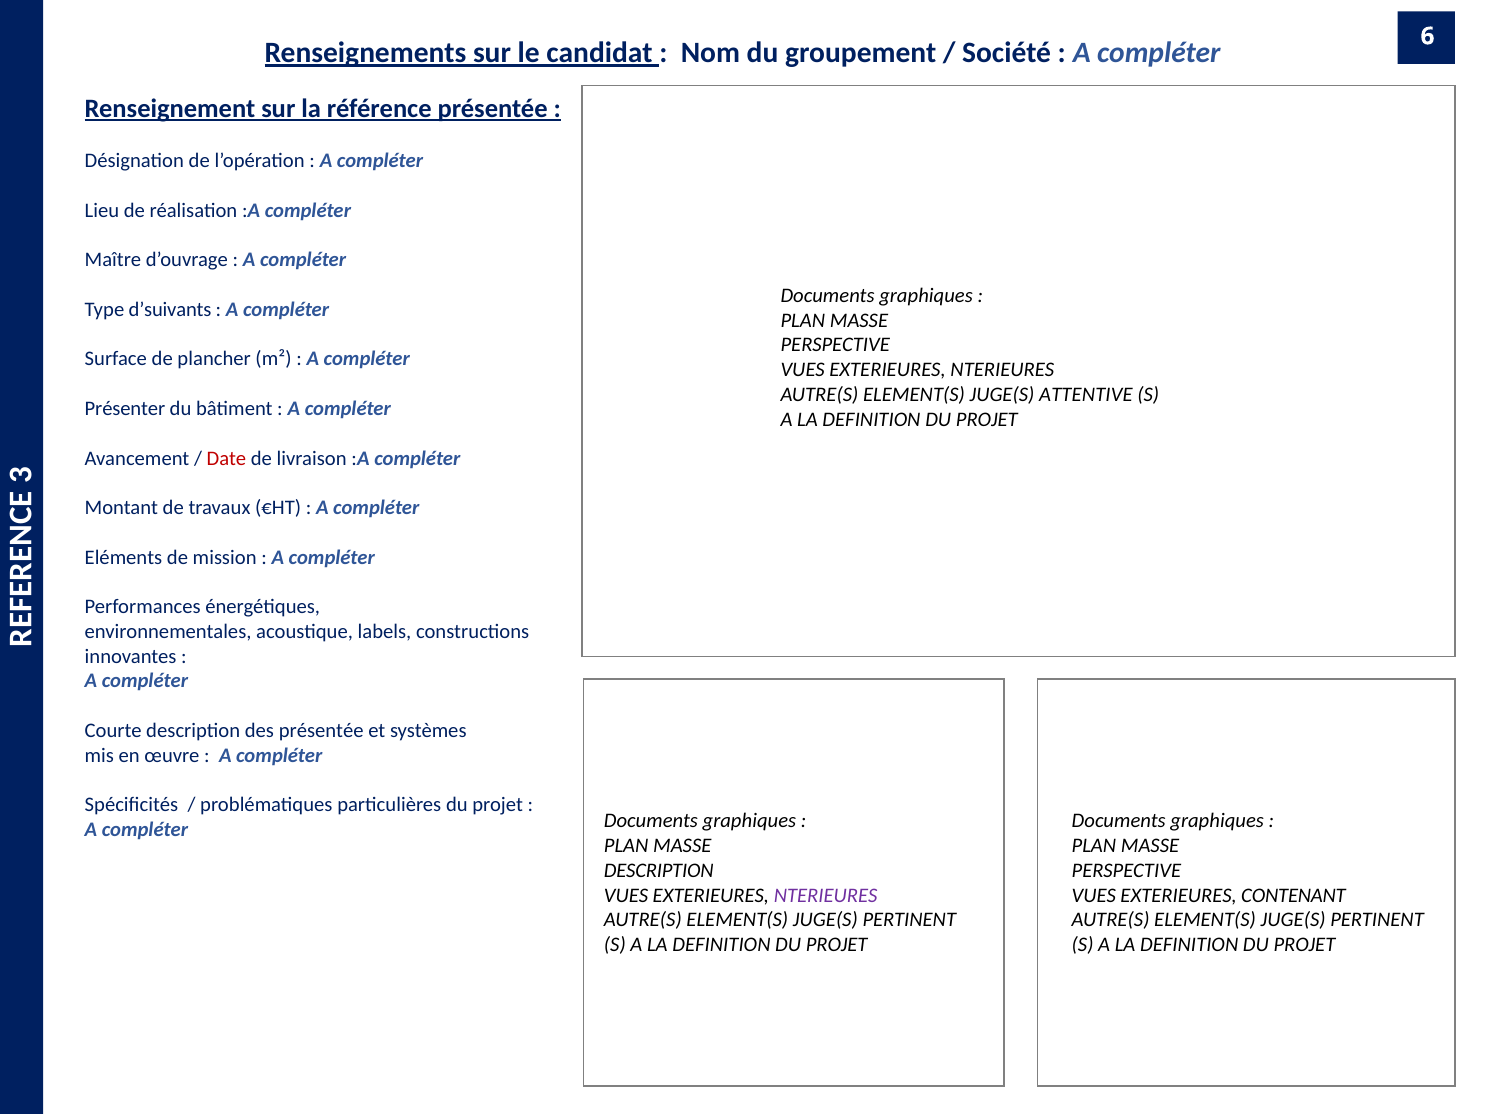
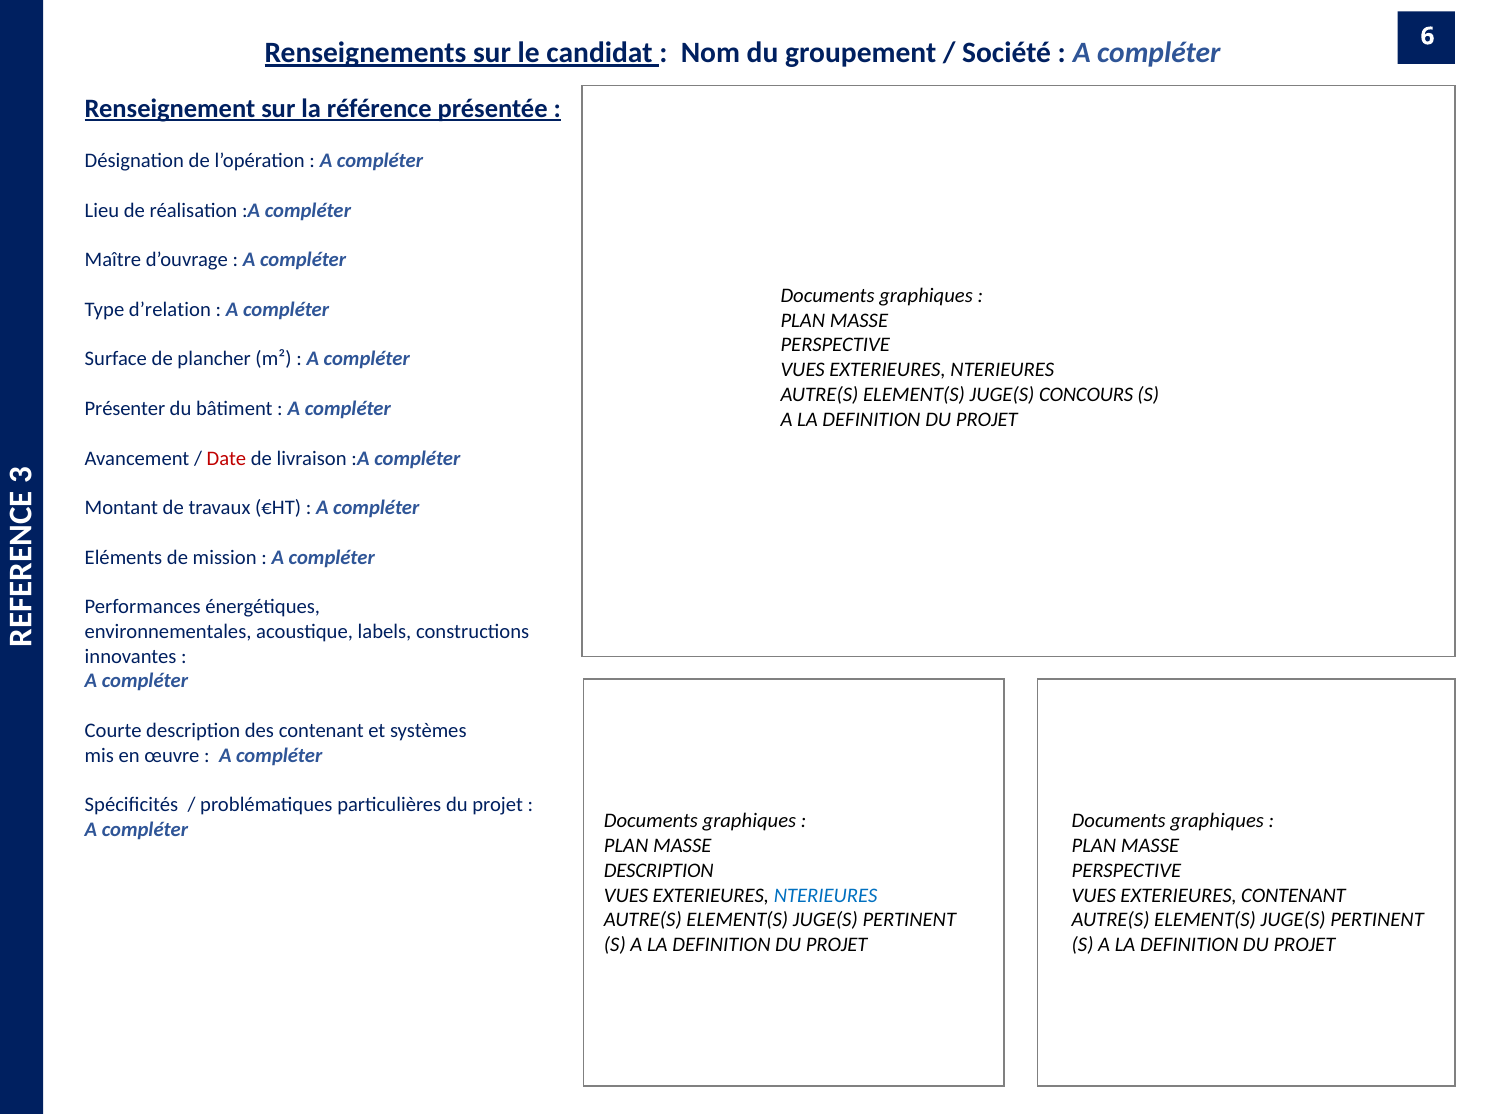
d’suivants: d’suivants -> d’relation (170, 310)
ATTENTIVE: ATTENTIVE -> CONCOURS (1086, 395)
des présentée: présentée -> contenant (321, 731)
NTERIEURES colour: purple -> blue (826, 895)
